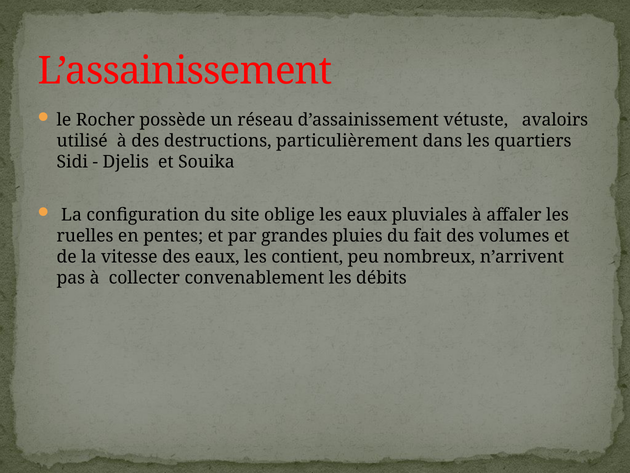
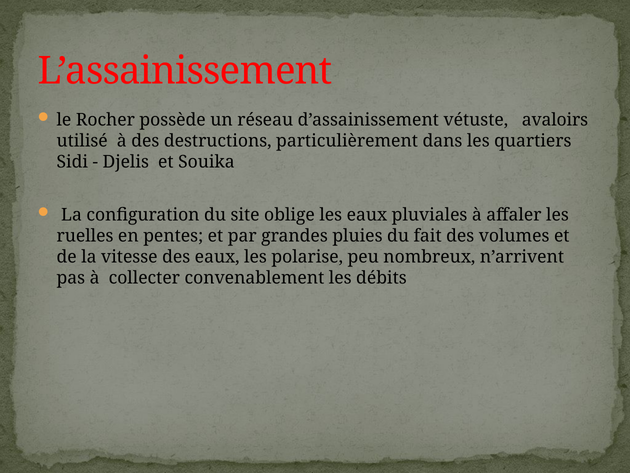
contient: contient -> polarise (307, 257)
